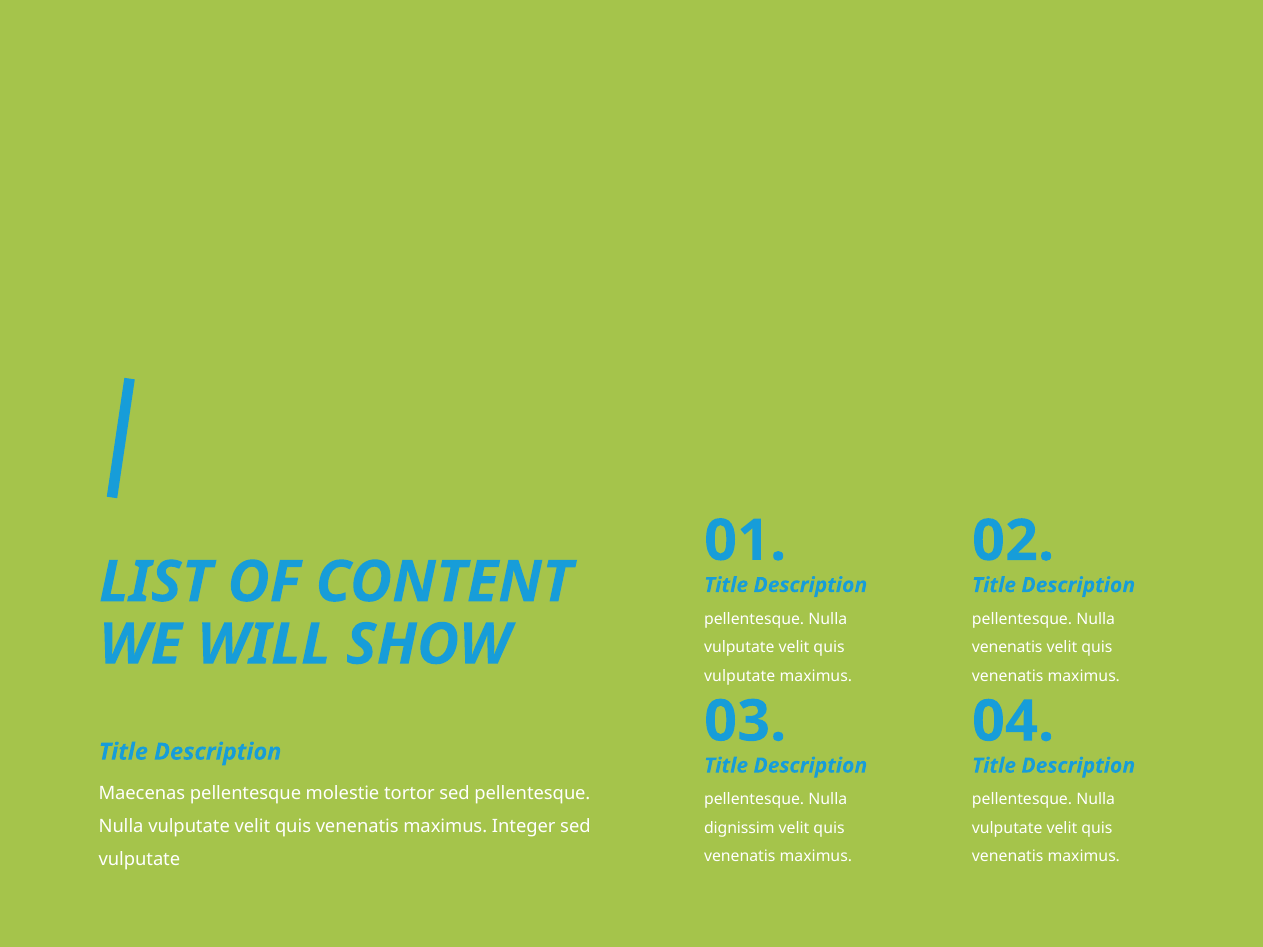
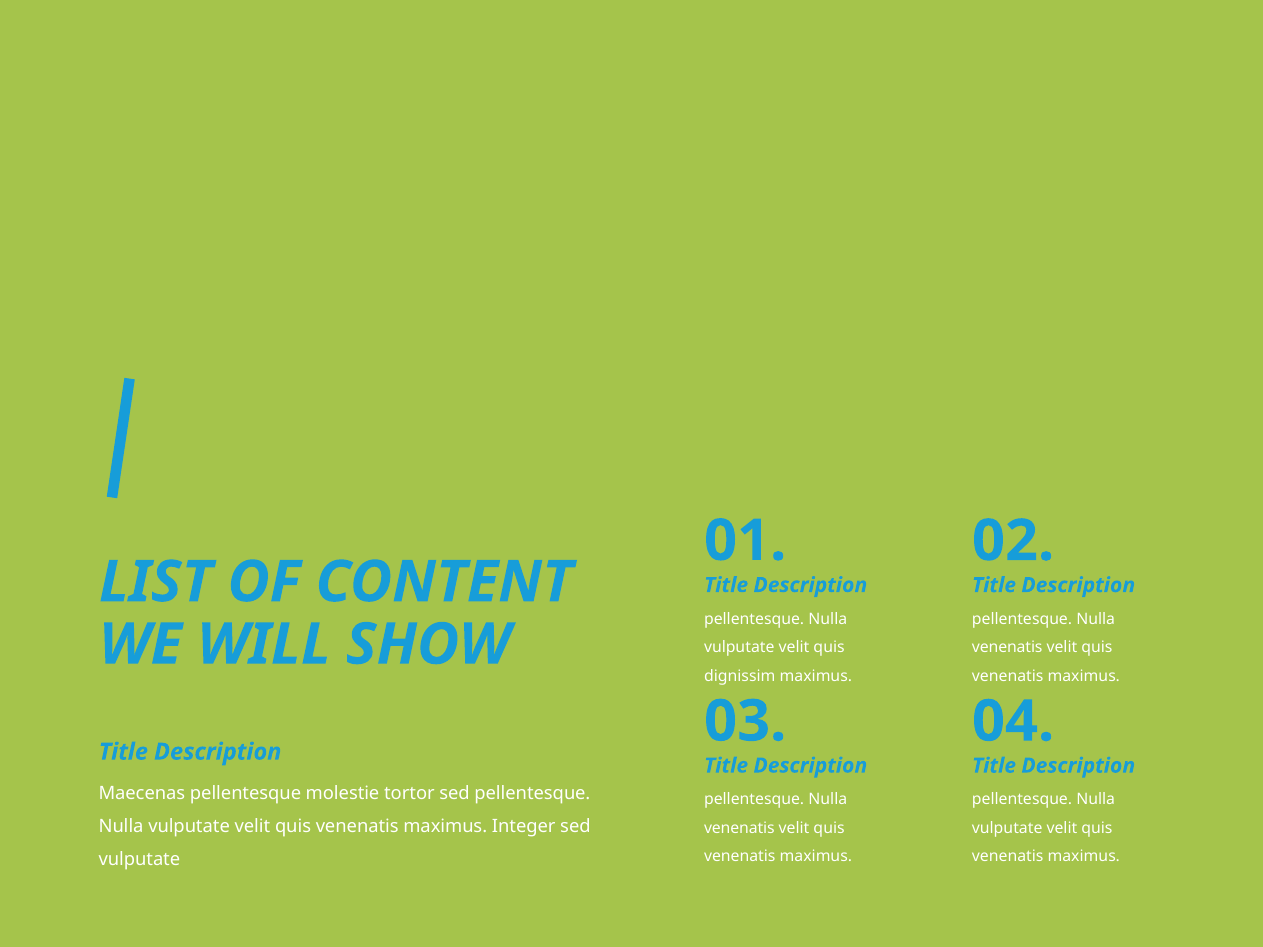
vulputate: vulputate -> dignissim (740, 676)
dignissim: dignissim -> venenatis (739, 828)
